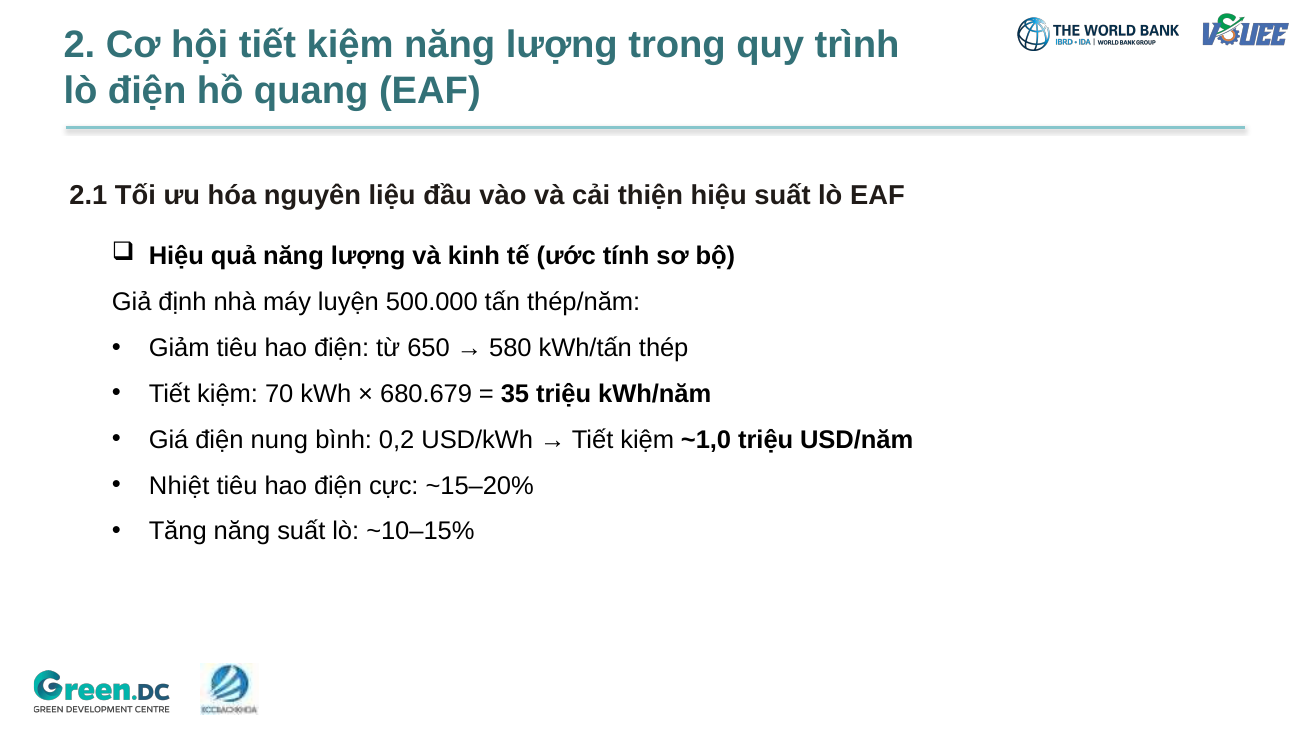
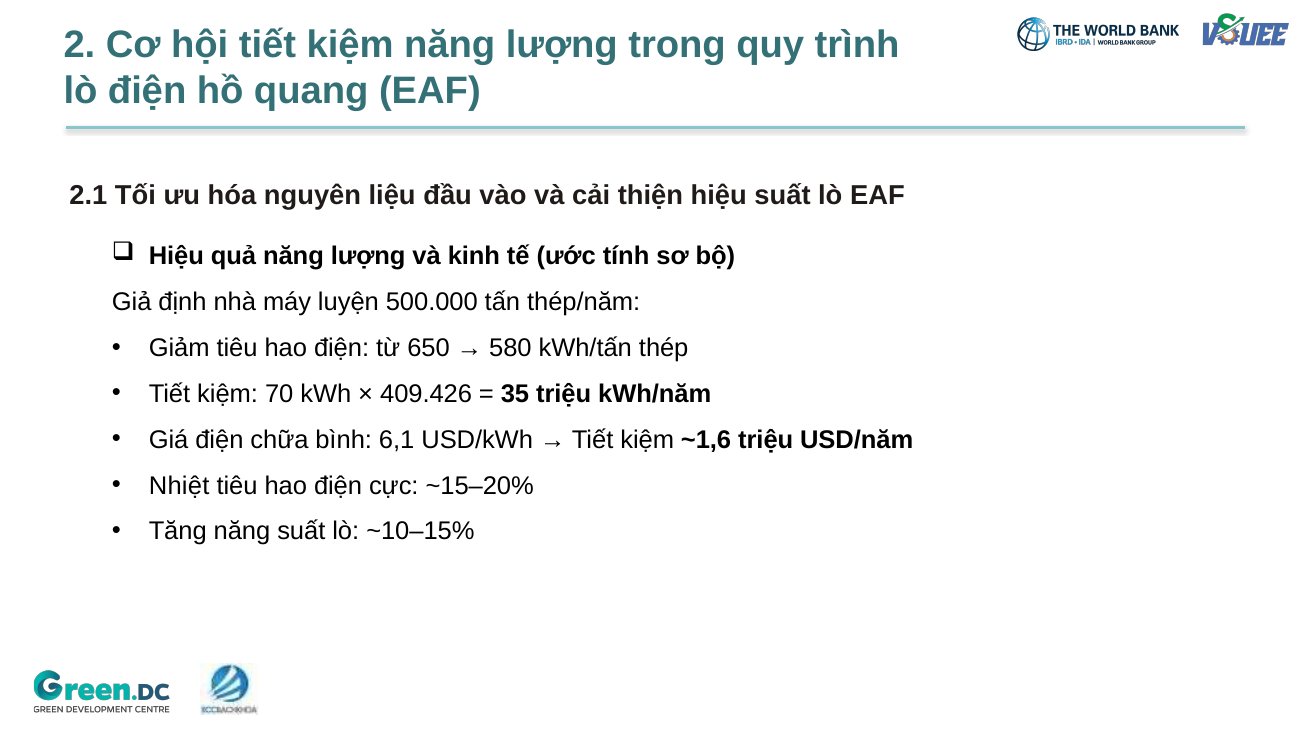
680.679: 680.679 -> 409.426 (426, 394)
nung: nung -> chữa (279, 440)
0,2: 0,2 -> 6,1 (397, 440)
~1,0: ~1,0 -> ~1,6 (706, 440)
